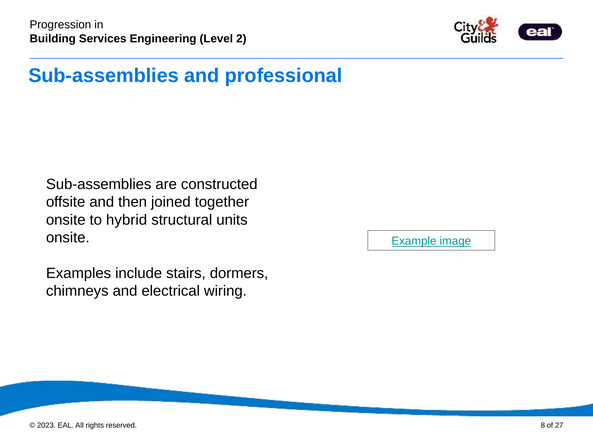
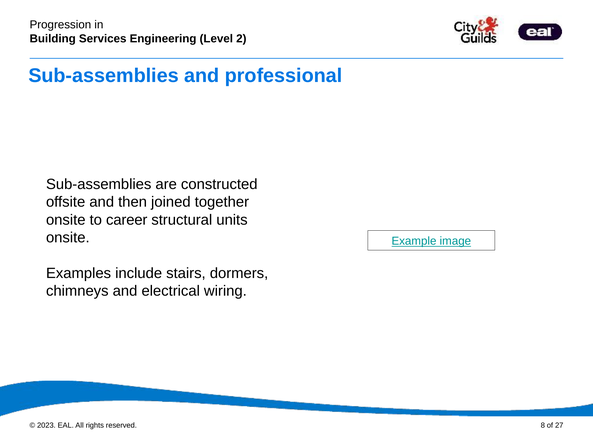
hybrid: hybrid -> career (127, 220)
